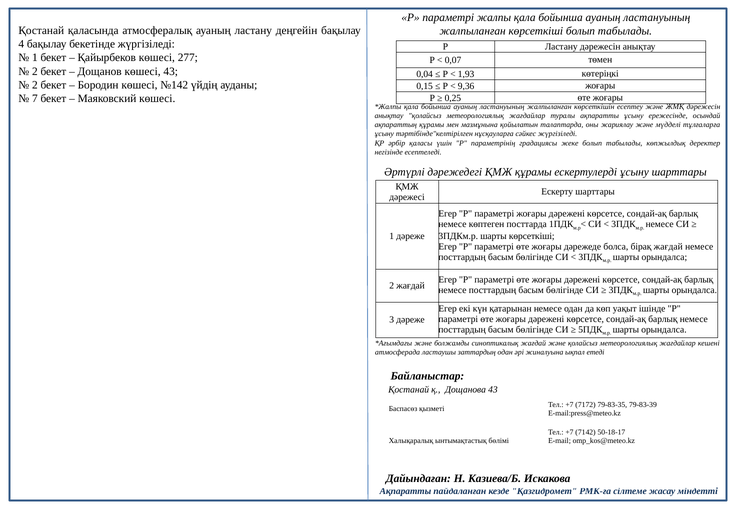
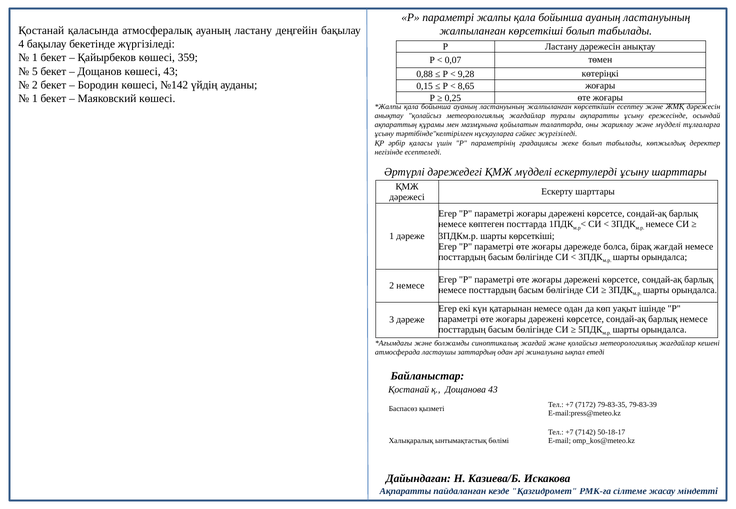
277: 277 -> 359 (188, 58)
2: 2 -> 5 (35, 71)
0,04: 0,04 -> 0,88 (425, 74)
1,93: 1,93 -> 9,28 (466, 74)
9,36: 9,36 -> 8,65 (466, 86)
7: 7 -> 1 (35, 99)
ҚМЖ құрамы: құрамы -> мүдделі (533, 172)
2 жағдай: жағдай -> немесе (410, 286)
